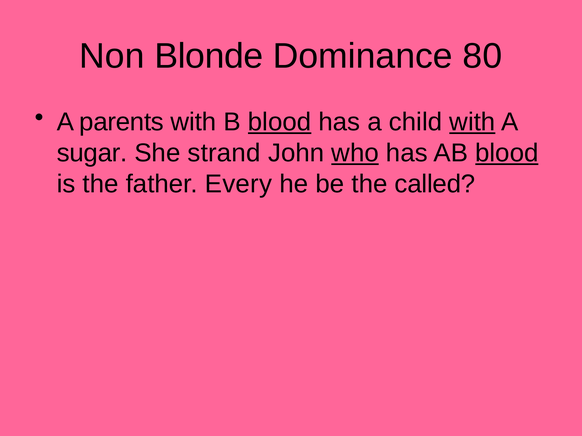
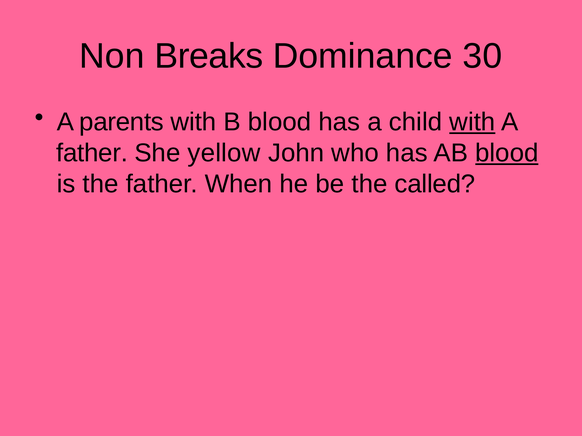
Blonde: Blonde -> Breaks (209, 56)
80: 80 -> 30 (482, 56)
blood underline: present -> none (280, 122)
sugar: sugar -> father (92, 153)
strand: strand -> yellow (224, 153)
who underline: present -> none (355, 153)
Every: Every -> When (239, 184)
